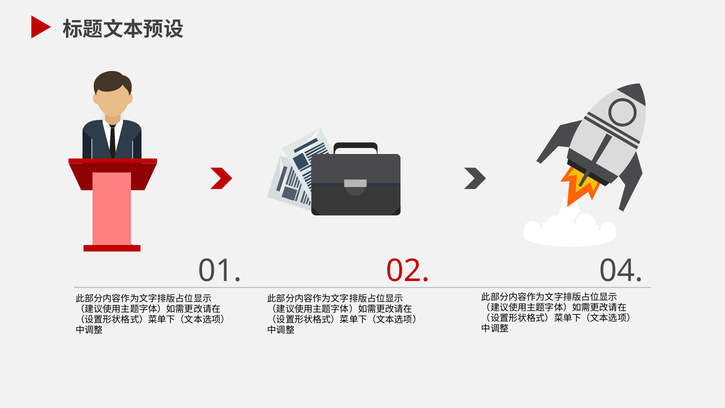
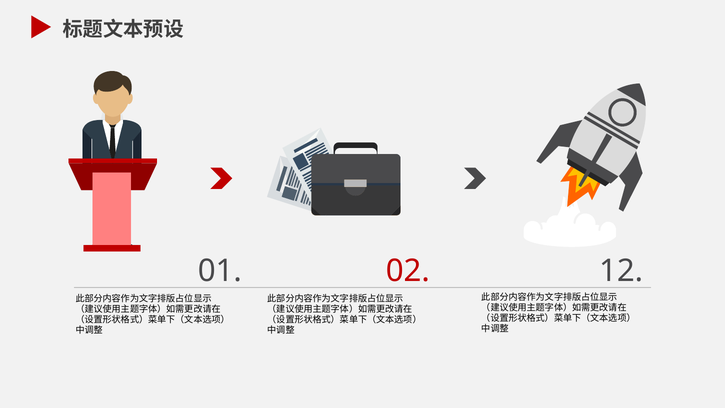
04: 04 -> 12 (621, 271)
